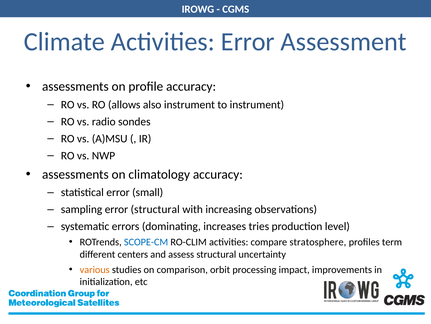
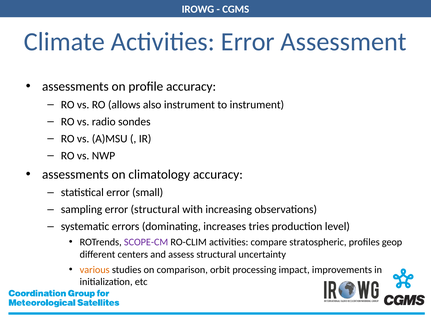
SCOPE-CM colour: blue -> purple (146, 242)
stratosphere: stratosphere -> stratospheric (318, 242)
term: term -> geop (392, 242)
